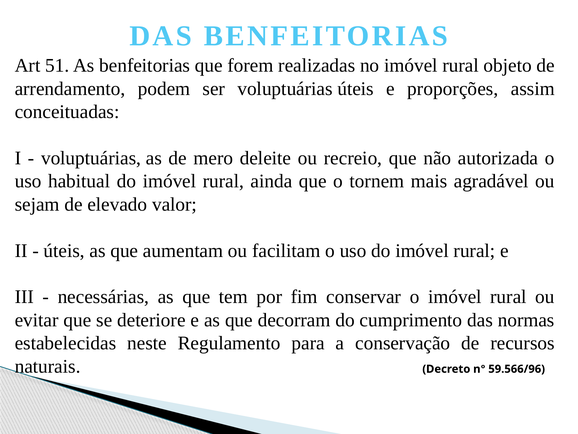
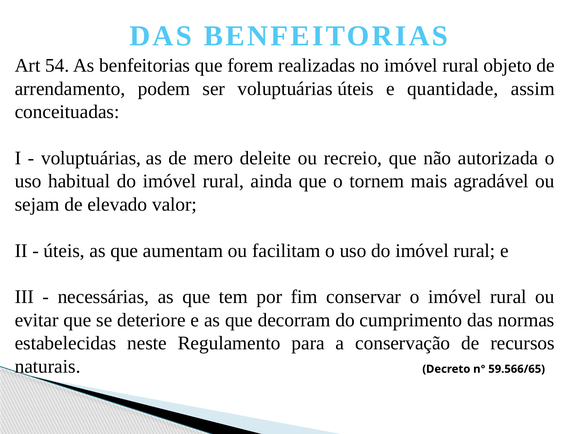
51: 51 -> 54 (57, 65)
proporções: proporções -> quantidade (453, 89)
59.566/96: 59.566/96 -> 59.566/65 (517, 369)
